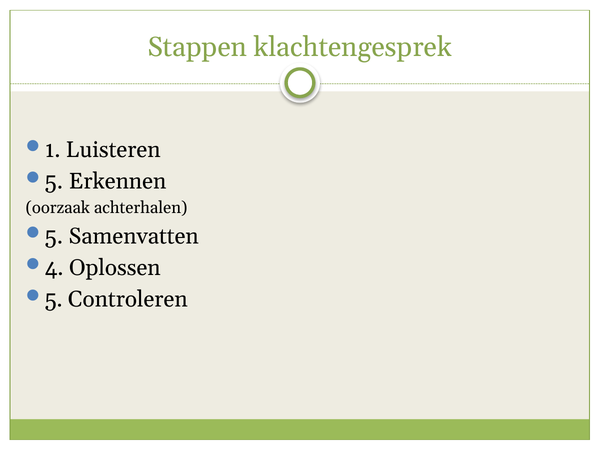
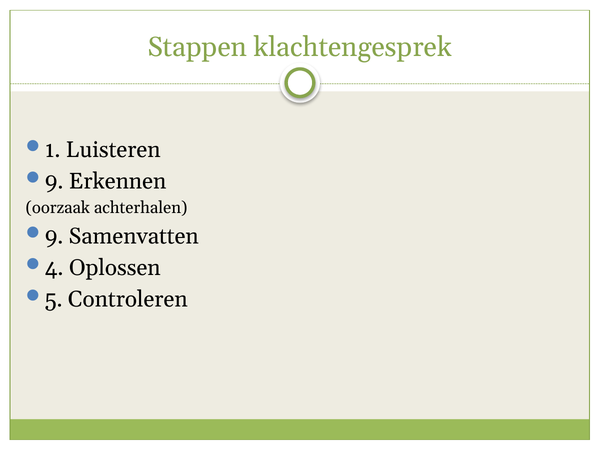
5: 5 -> 9 (54, 181)
5: 5 -> 9 (54, 236)
